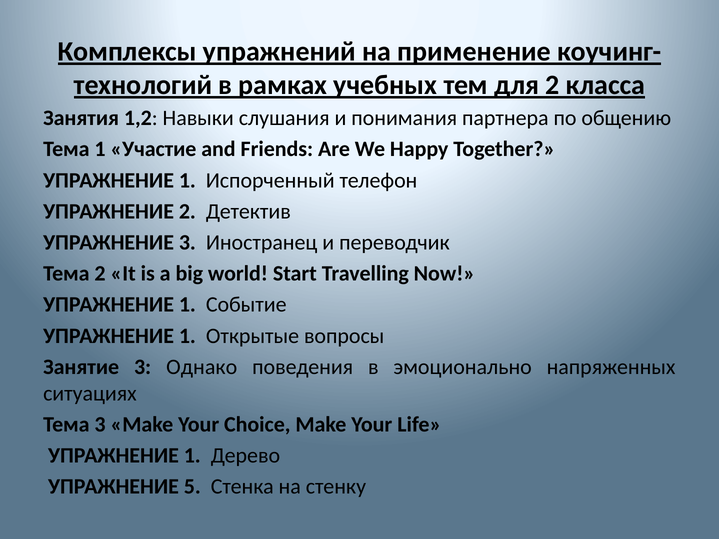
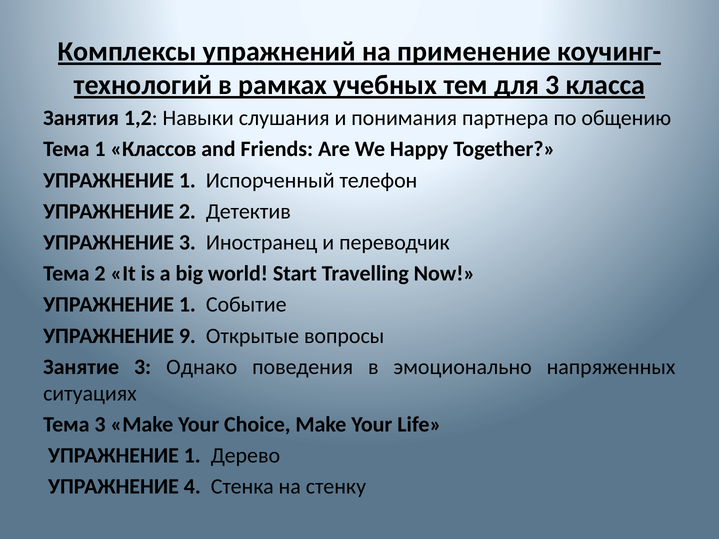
для 2: 2 -> 3 (552, 85)
Участие: Участие -> Классов (153, 149)
1: 1 -> 9 (187, 336)
5: 5 -> 4 (192, 487)
